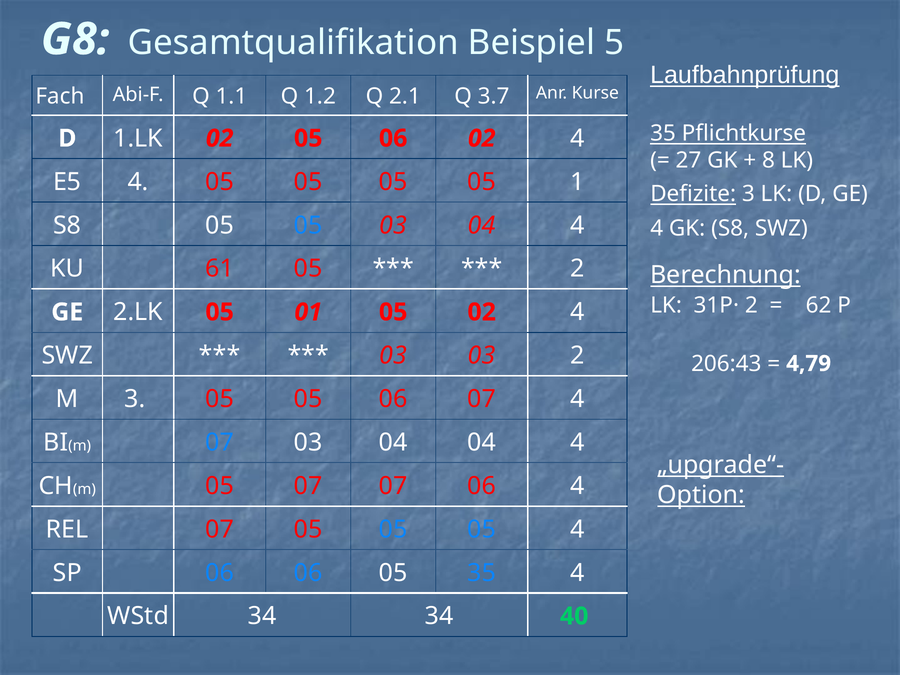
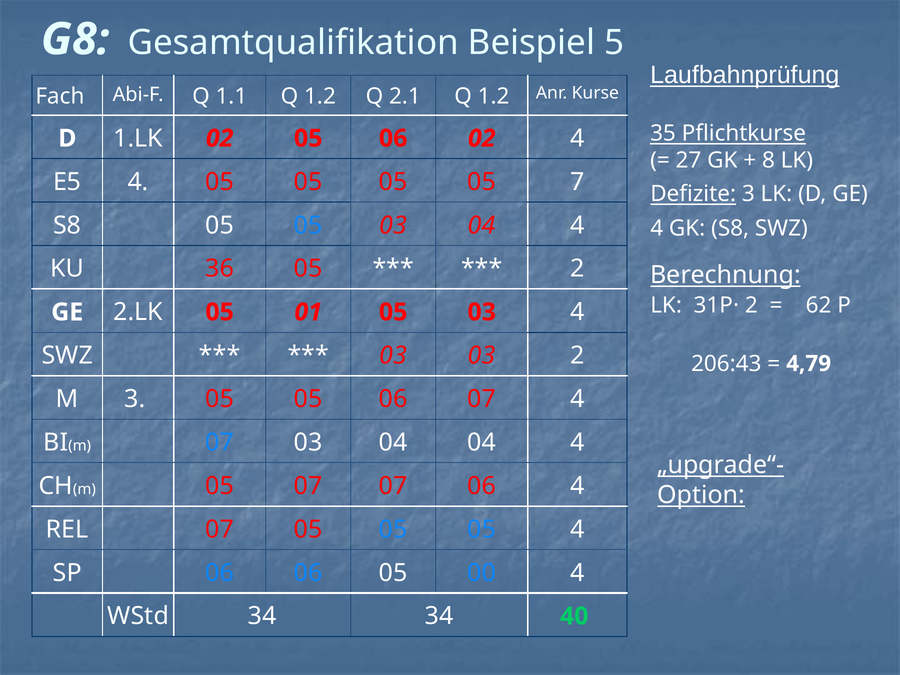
2.1 Q 3.7: 3.7 -> 1.2 (494, 96)
1: 1 -> 7 (577, 182)
61: 61 -> 36 (220, 269)
01 05 02: 02 -> 03 (482, 312)
05 35: 35 -> 00 (482, 573)
